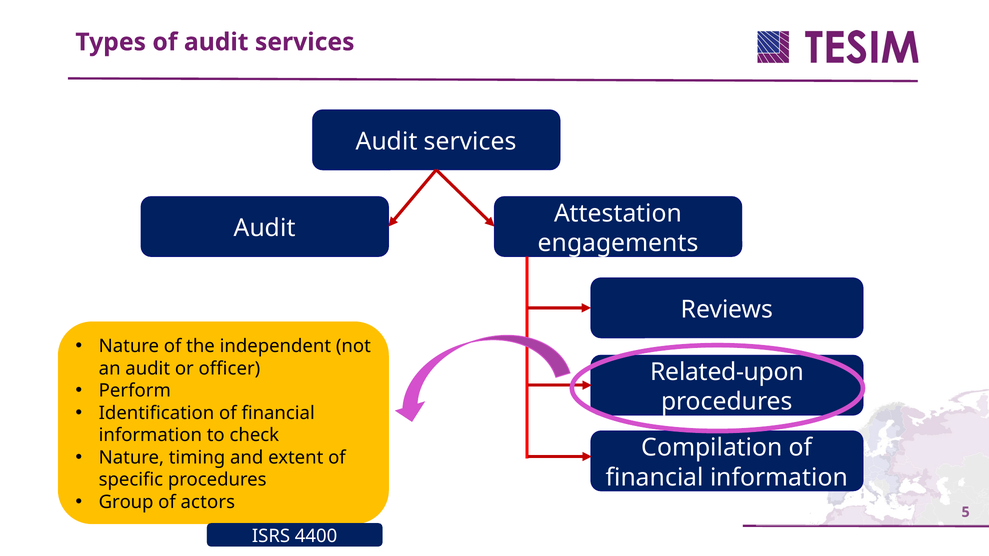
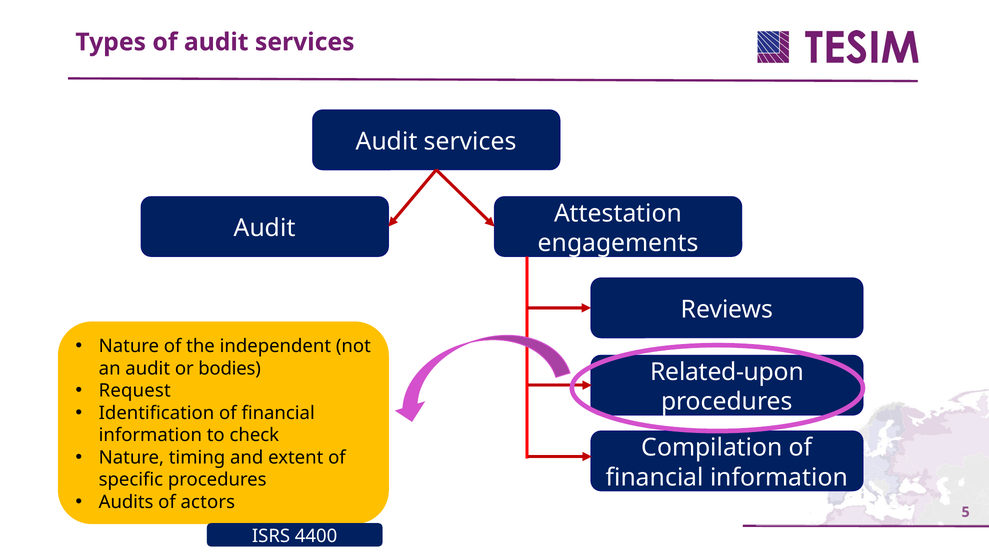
officer: officer -> bodies (230, 369)
Perform: Perform -> Request (135, 391)
Group: Group -> Audits (126, 502)
